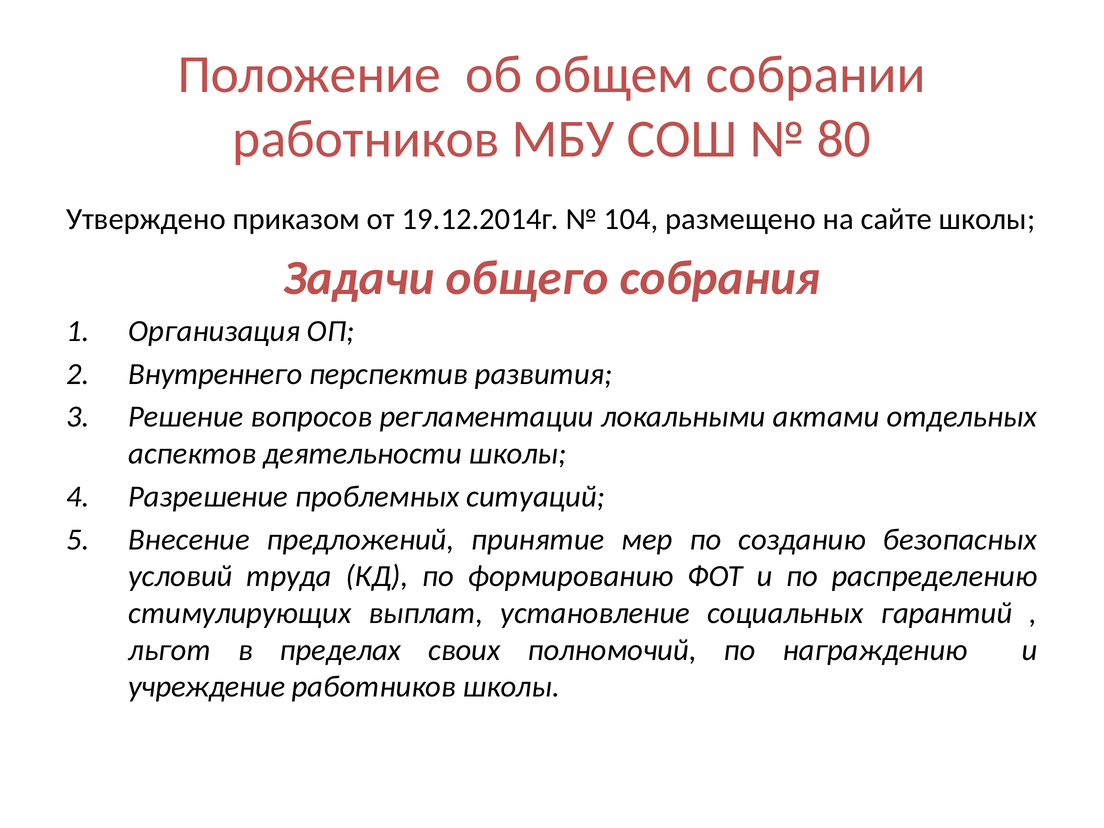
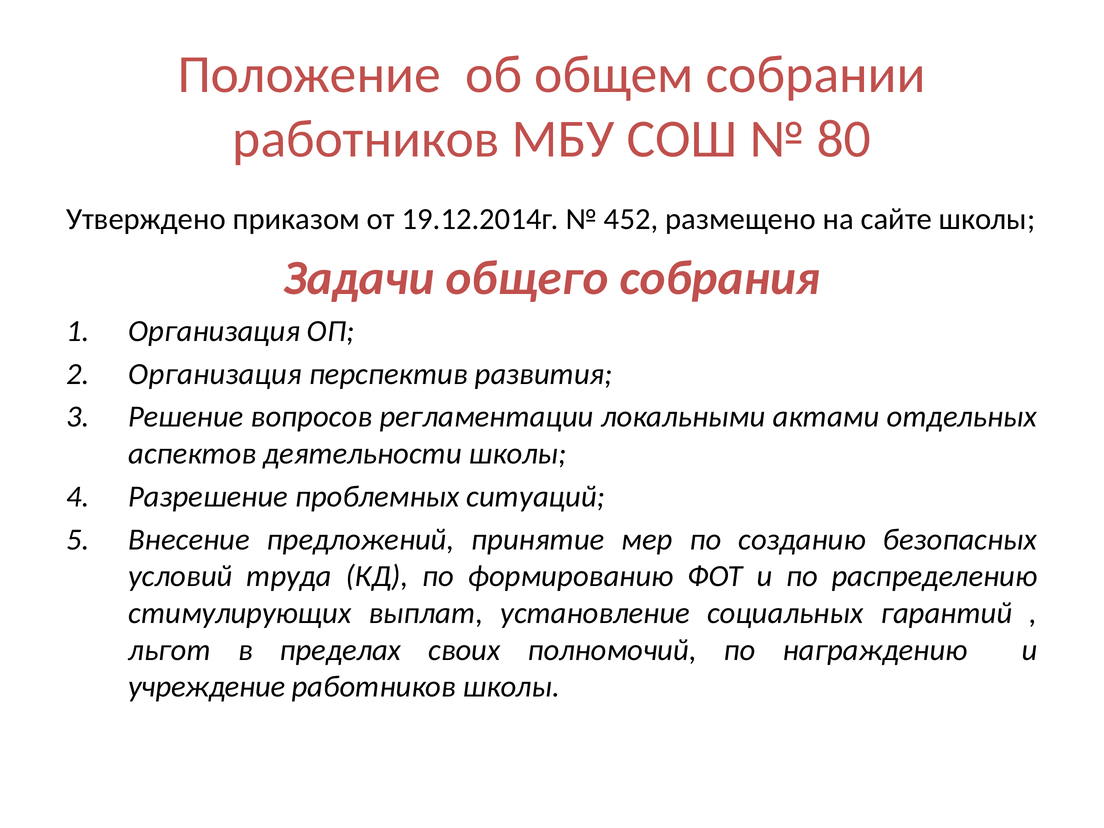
104: 104 -> 452 (631, 219)
Внутреннего: Внутреннего -> Организация (215, 374)
